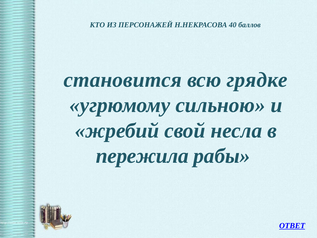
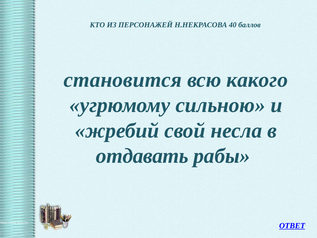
грядке: грядке -> какого (257, 80)
пережила: пережила -> отдавать (142, 156)
